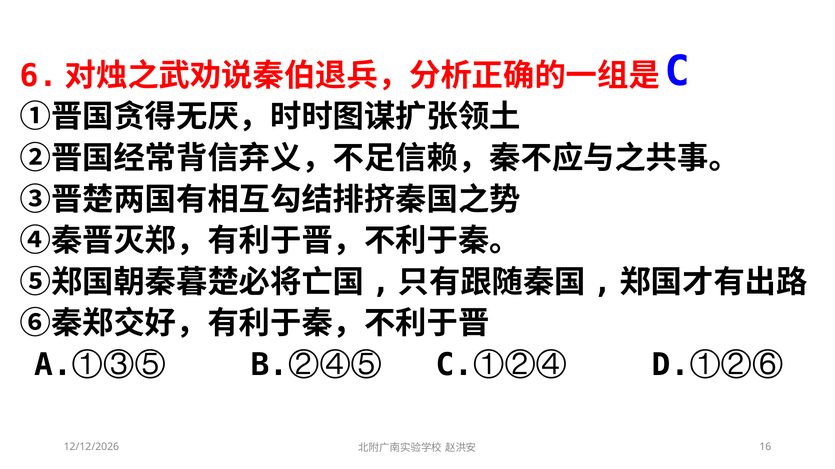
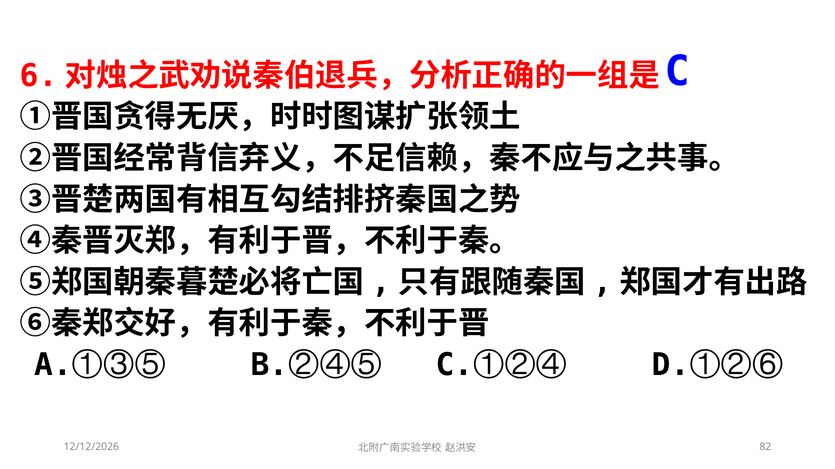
16: 16 -> 82 (765, 448)
